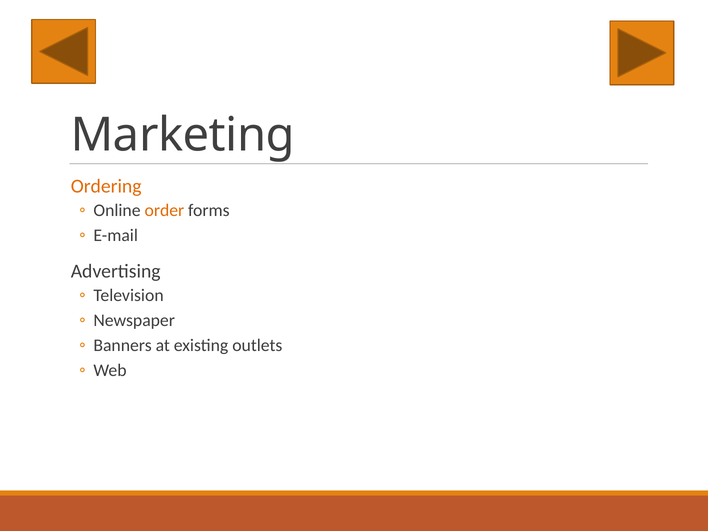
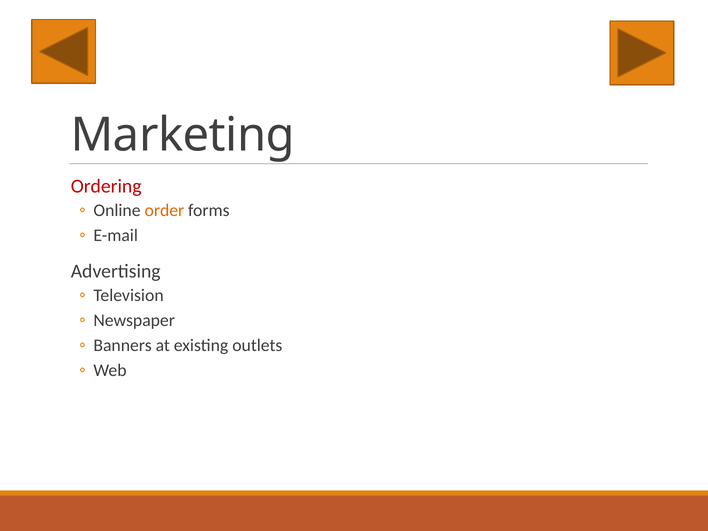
Ordering colour: orange -> red (106, 186)
